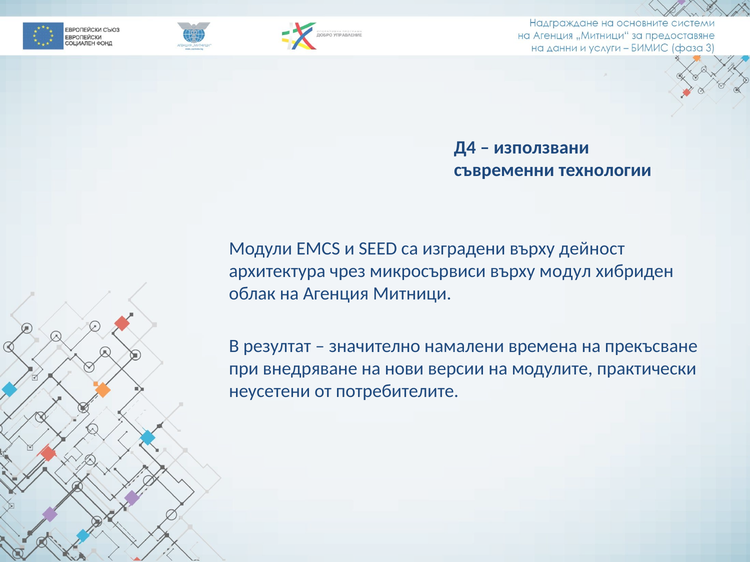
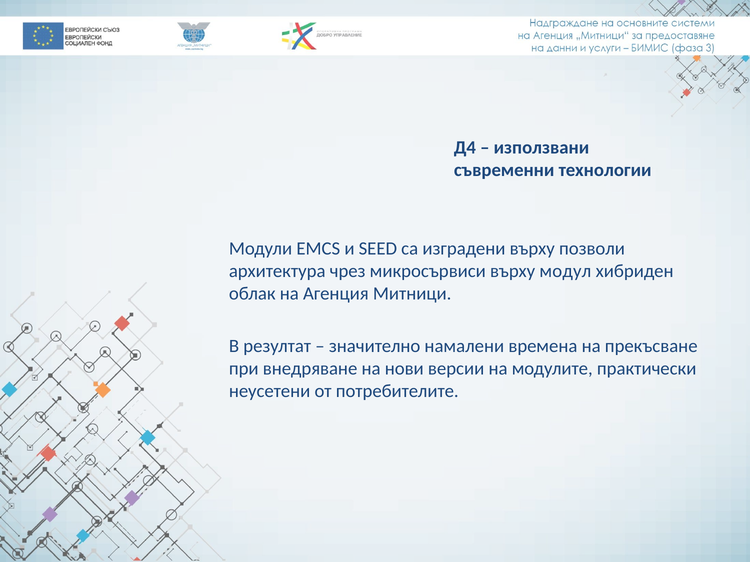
дейност: дейност -> позволи (592, 249)
